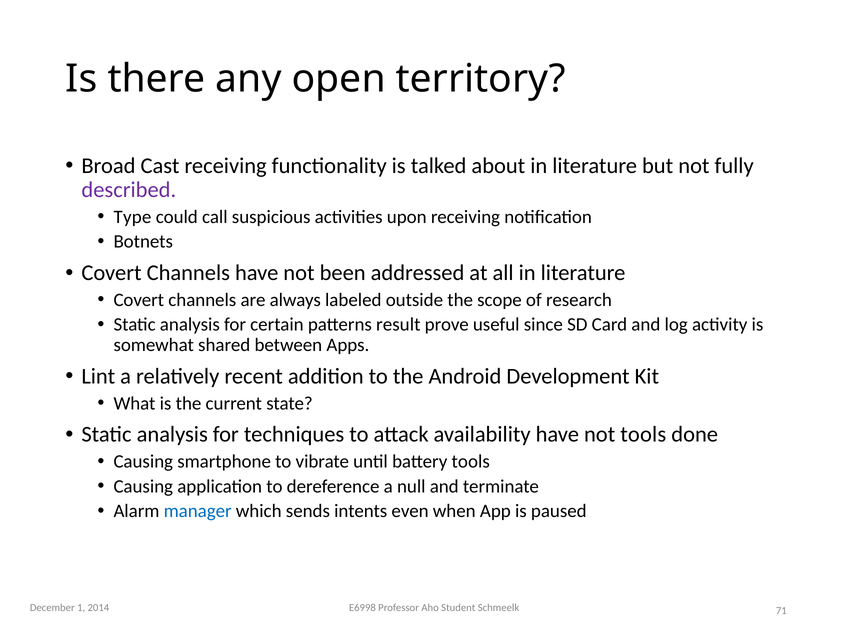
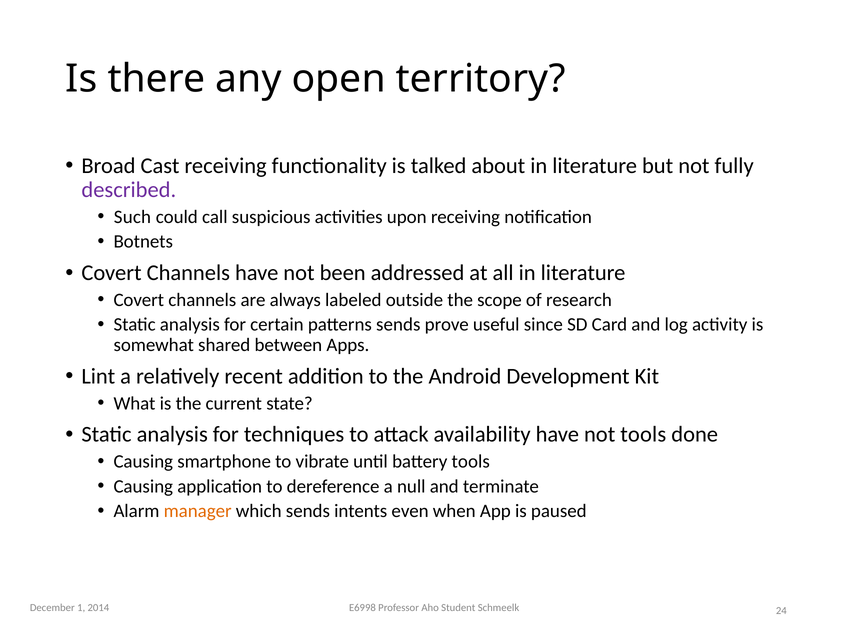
Type: Type -> Such (132, 217)
patterns result: result -> sends (398, 325)
manager colour: blue -> orange (198, 512)
71: 71 -> 24 (781, 611)
